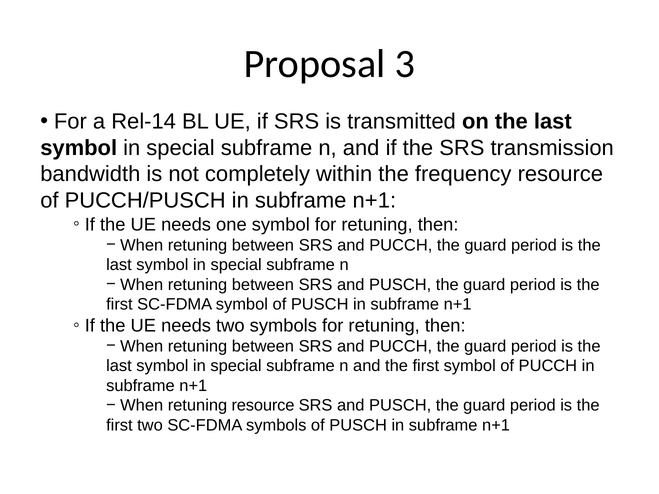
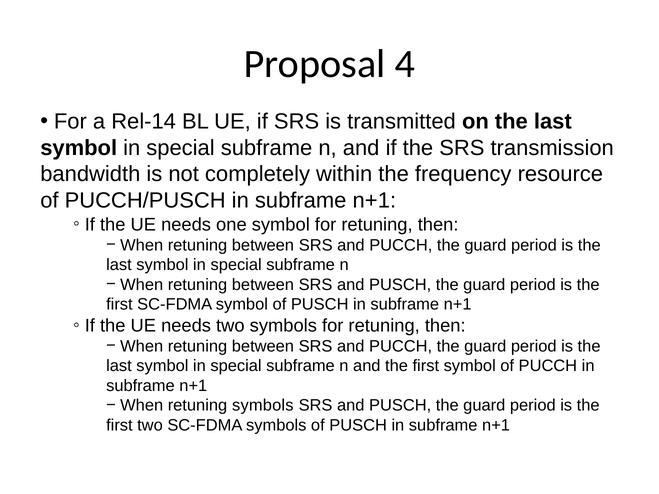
3: 3 -> 4 (405, 64)
retuning resource: resource -> symbols (263, 406)
